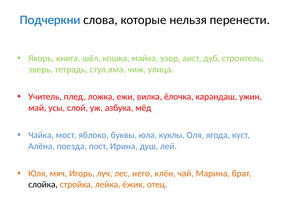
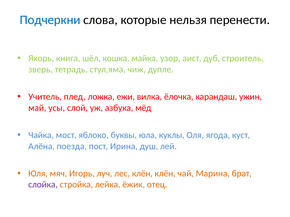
улица: улица -> дупле (161, 70)
лес него: него -> клён (142, 174)
слойка colour: black -> purple (43, 185)
